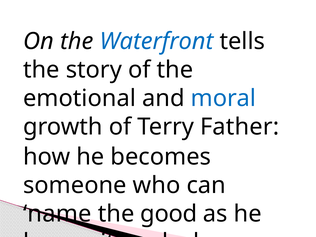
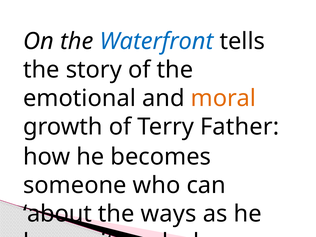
moral colour: blue -> orange (223, 98)
name: name -> about (57, 214)
good: good -> ways (169, 214)
